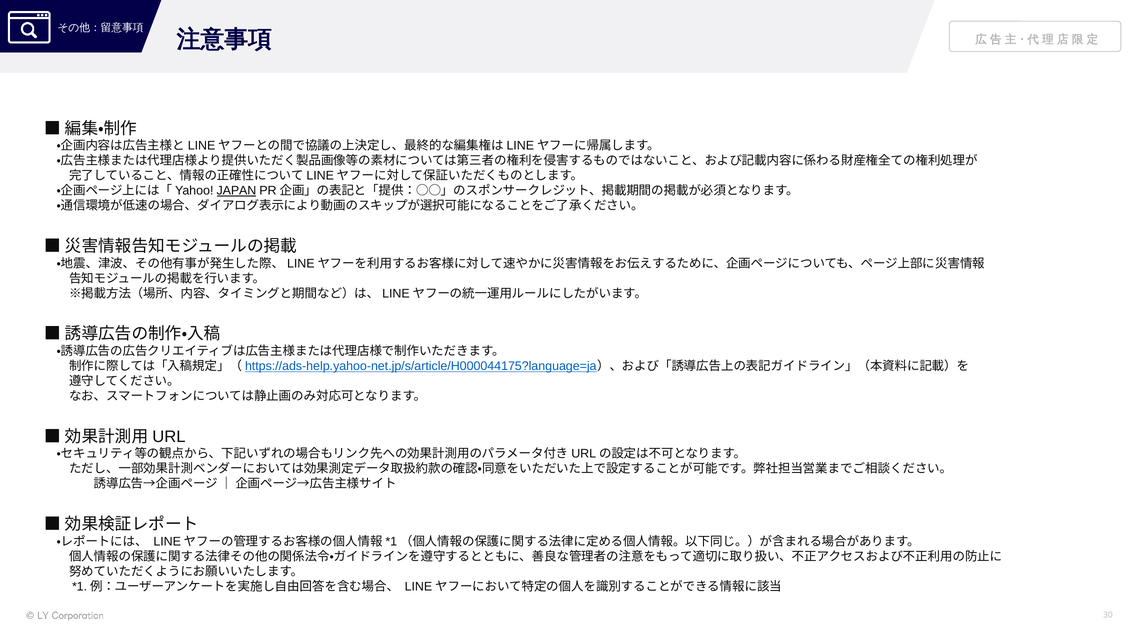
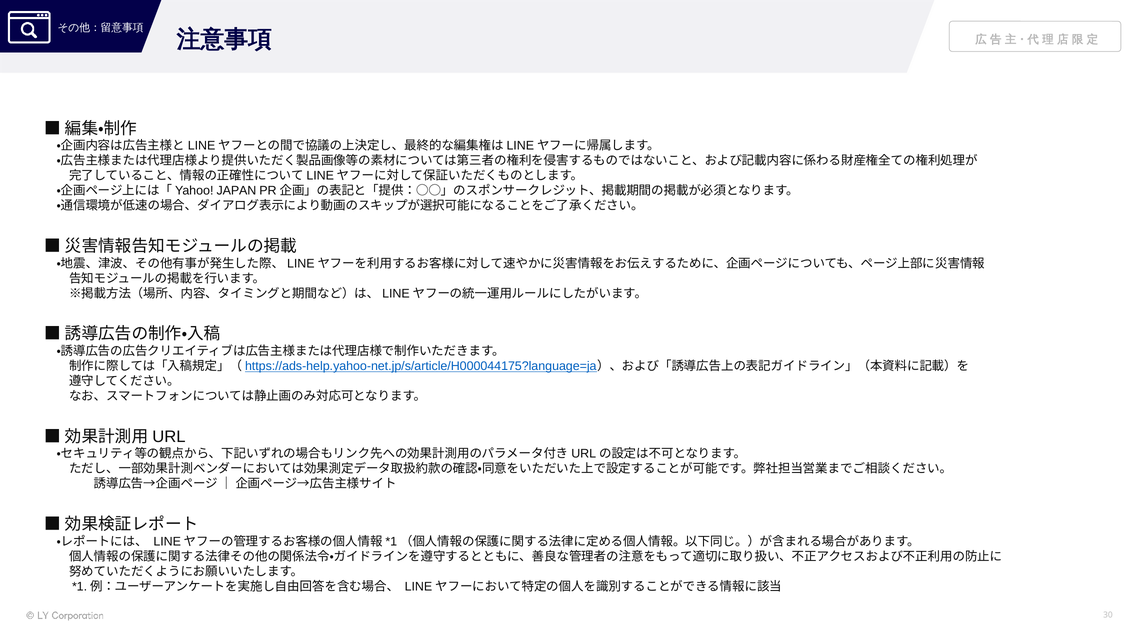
JAPAN underline: present -> none (236, 191)
